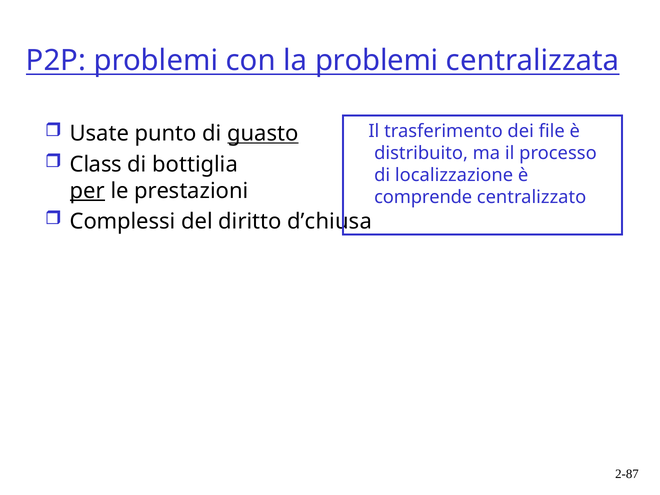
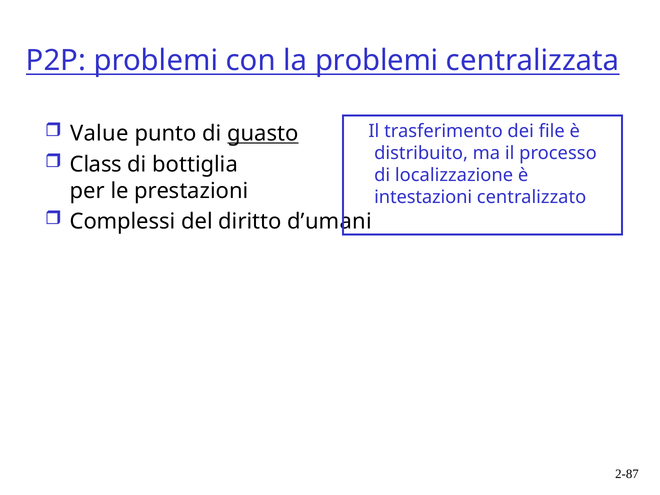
Usate: Usate -> Value (99, 134)
per underline: present -> none (87, 191)
comprende: comprende -> intestazioni (423, 197)
d’chiusa: d’chiusa -> d’umani (329, 222)
